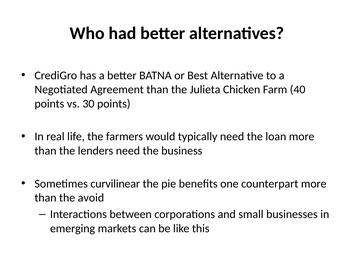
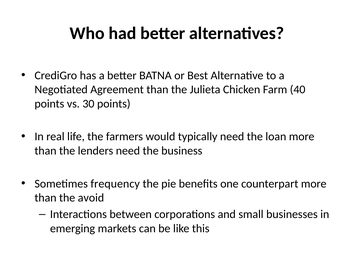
curvilinear: curvilinear -> frequency (115, 184)
